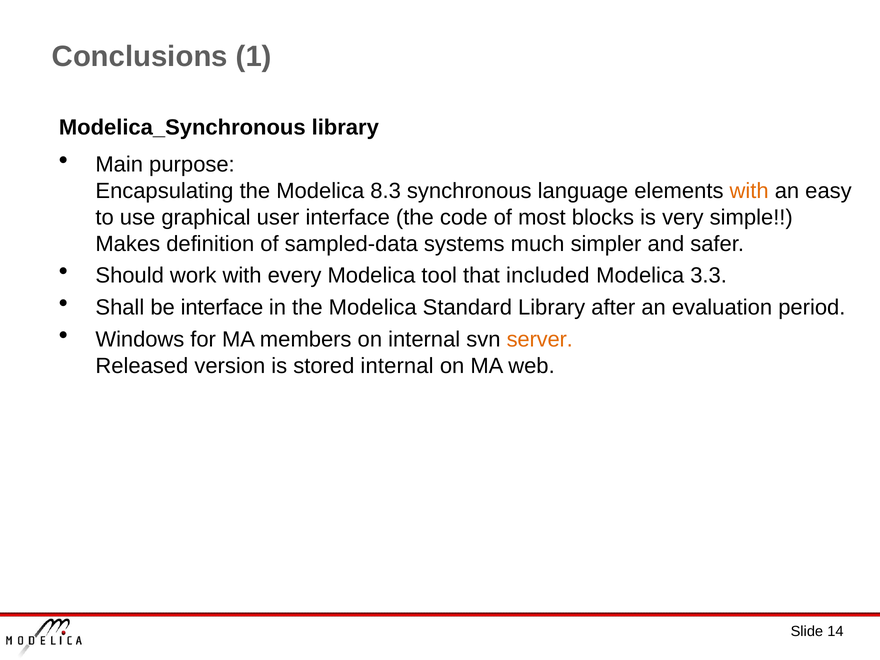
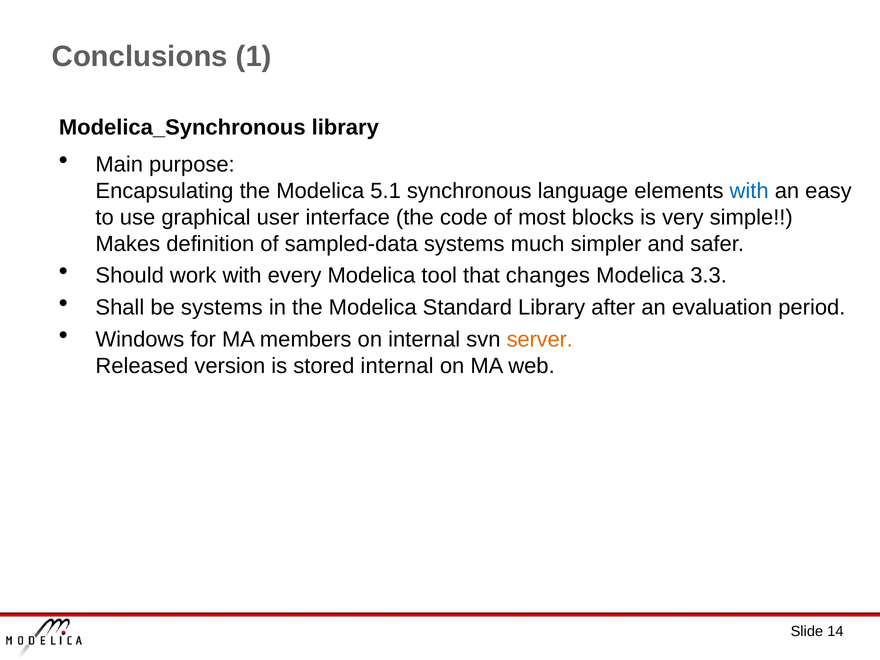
8.3: 8.3 -> 5.1 (386, 191)
with colour: orange -> blue (749, 191)
included: included -> changes (548, 276)
be interface: interface -> systems (222, 308)
